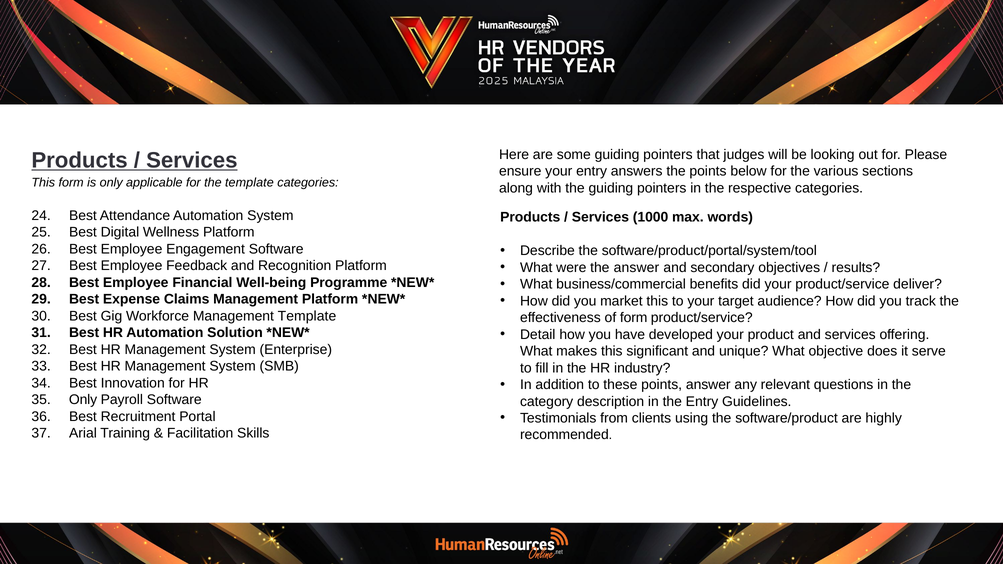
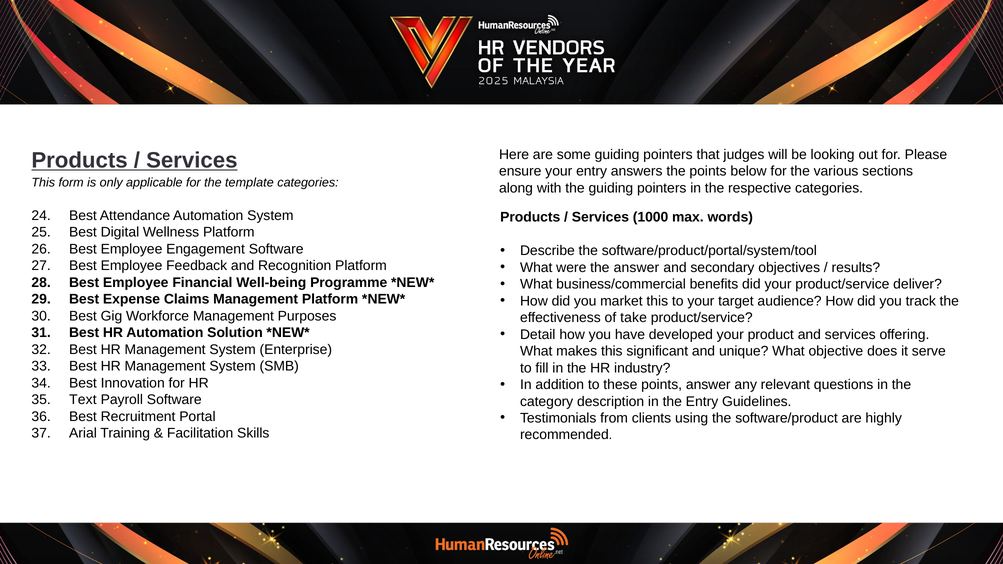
Management Template: Template -> Purposes (307, 316)
of form: form -> take (634, 318)
Only: Only -> Text (83, 400)
